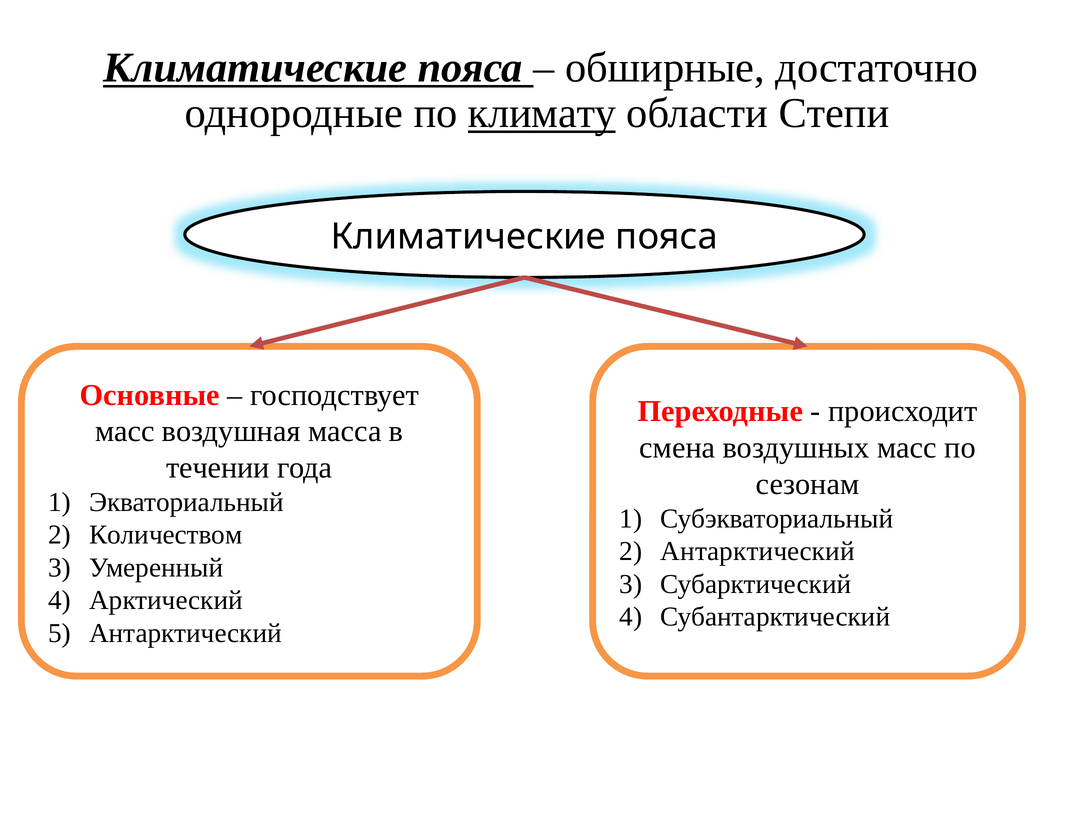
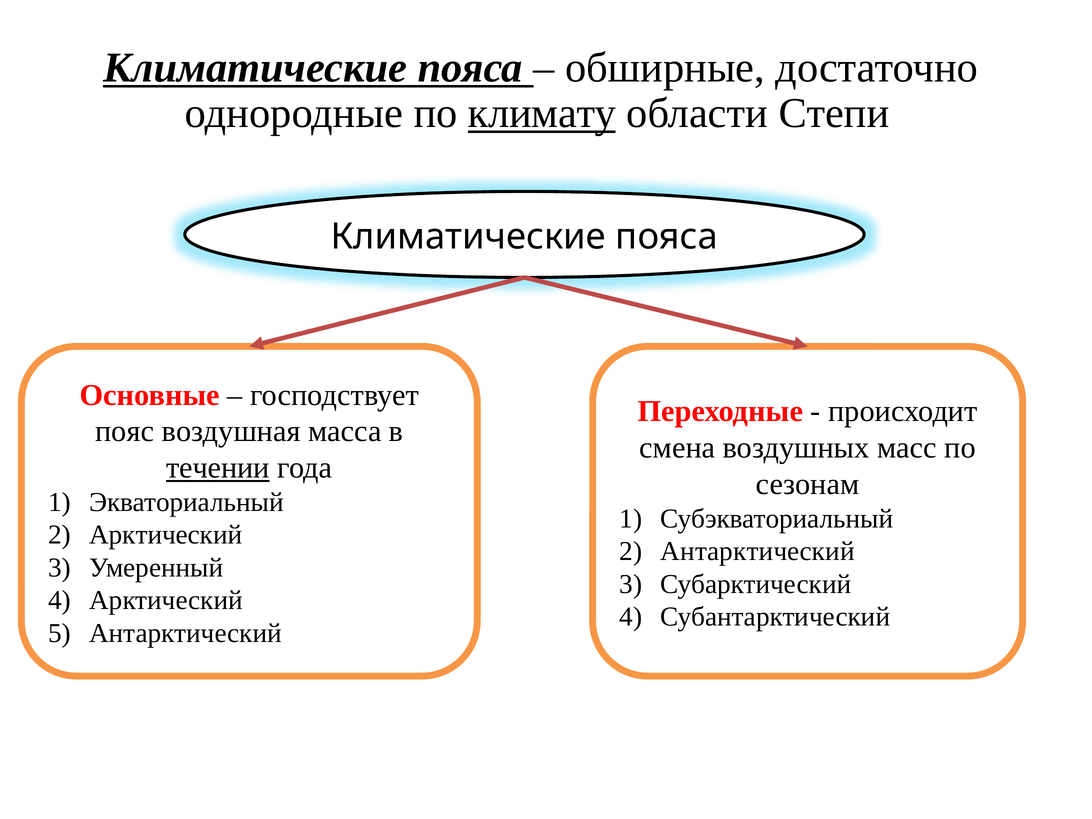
масс: масс -> пояс (125, 431)
течении underline: none -> present (218, 468)
Количеством: Количеством -> Арктический (166, 535)
